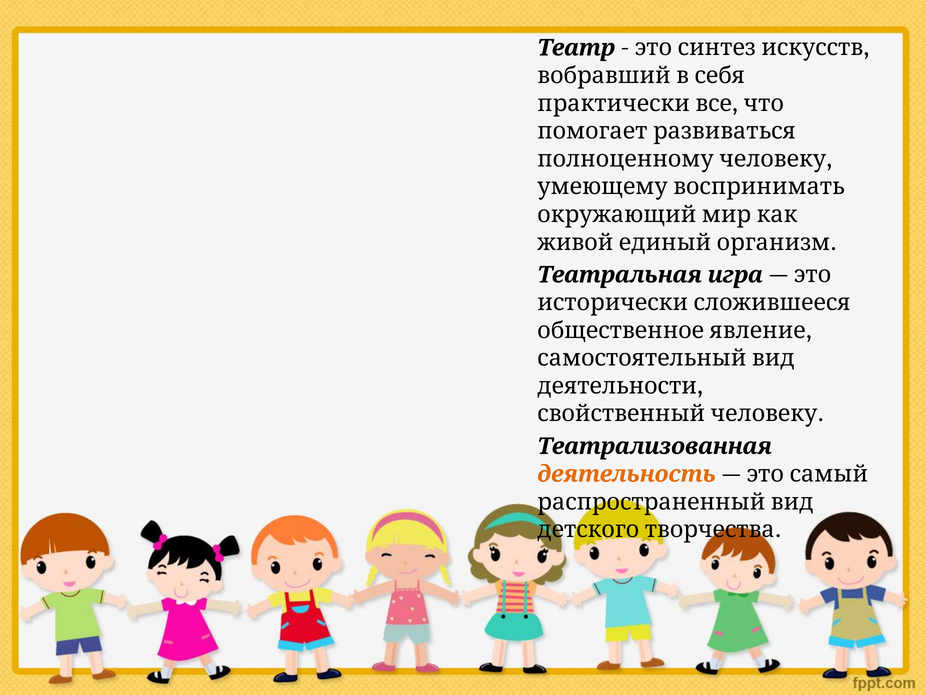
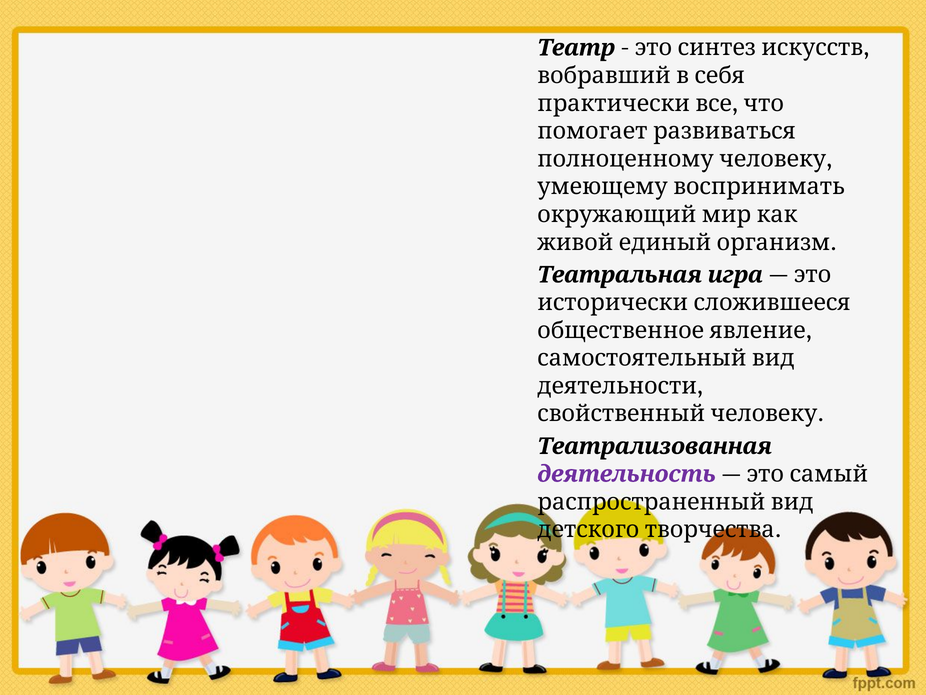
деятельность colour: orange -> purple (627, 474)
